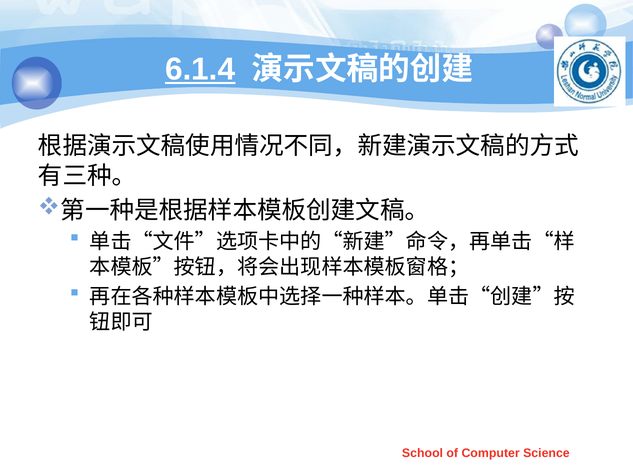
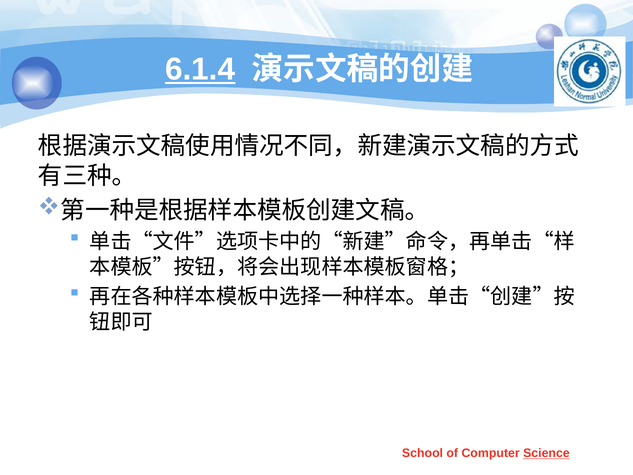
Science underline: none -> present (546, 453)
